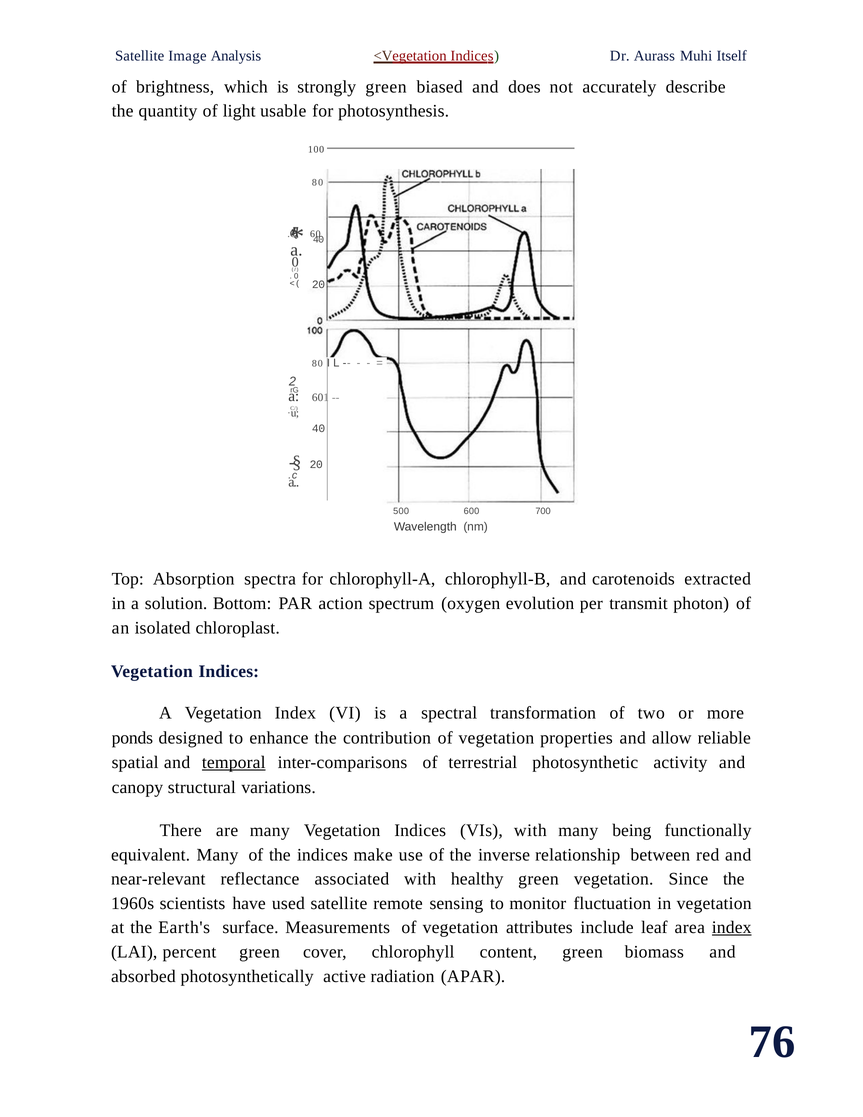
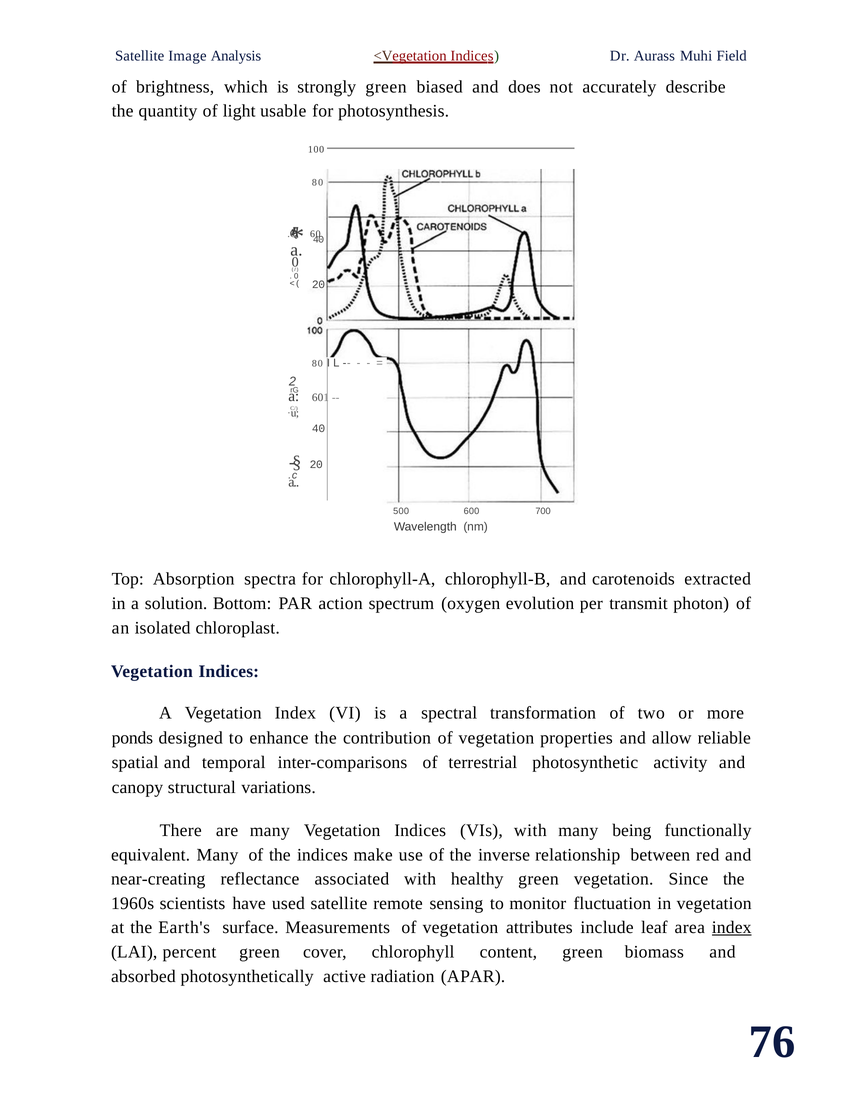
Itself: Itself -> Field (732, 56)
temporal underline: present -> none (234, 762)
near-relevant: near-relevant -> near-creating (158, 879)
